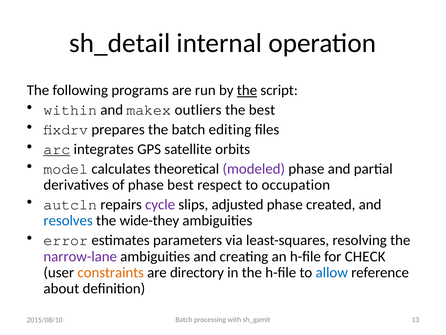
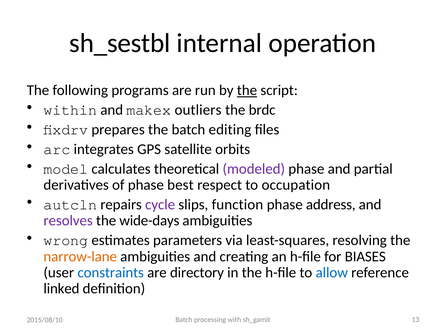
sh_detail: sh_detail -> sh_sestbl (120, 43)
the best: best -> brdc (262, 110)
arc underline: present -> none (57, 149)
adjusted: adjusted -> function (237, 204)
created: created -> address (331, 204)
resolves colour: blue -> purple (68, 220)
wide-they: wide-they -> wide-days (149, 220)
error: error -> wrong (66, 240)
narrow-lane colour: purple -> orange (80, 256)
CHECK: CHECK -> BIASES (365, 256)
constraints colour: orange -> blue (111, 272)
about: about -> linked (61, 288)
